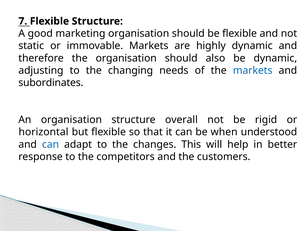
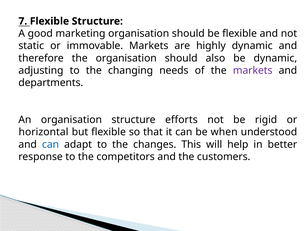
markets colour: blue -> purple (253, 70)
subordinates: subordinates -> departments (51, 83)
overall: overall -> efforts (181, 120)
